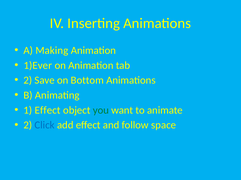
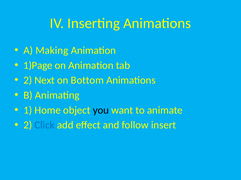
1)Ever: 1)Ever -> 1)Page (38, 66)
Save: Save -> Next (45, 81)
1 Effect: Effect -> Home (48, 111)
you colour: green -> black (101, 111)
space: space -> insert (164, 126)
